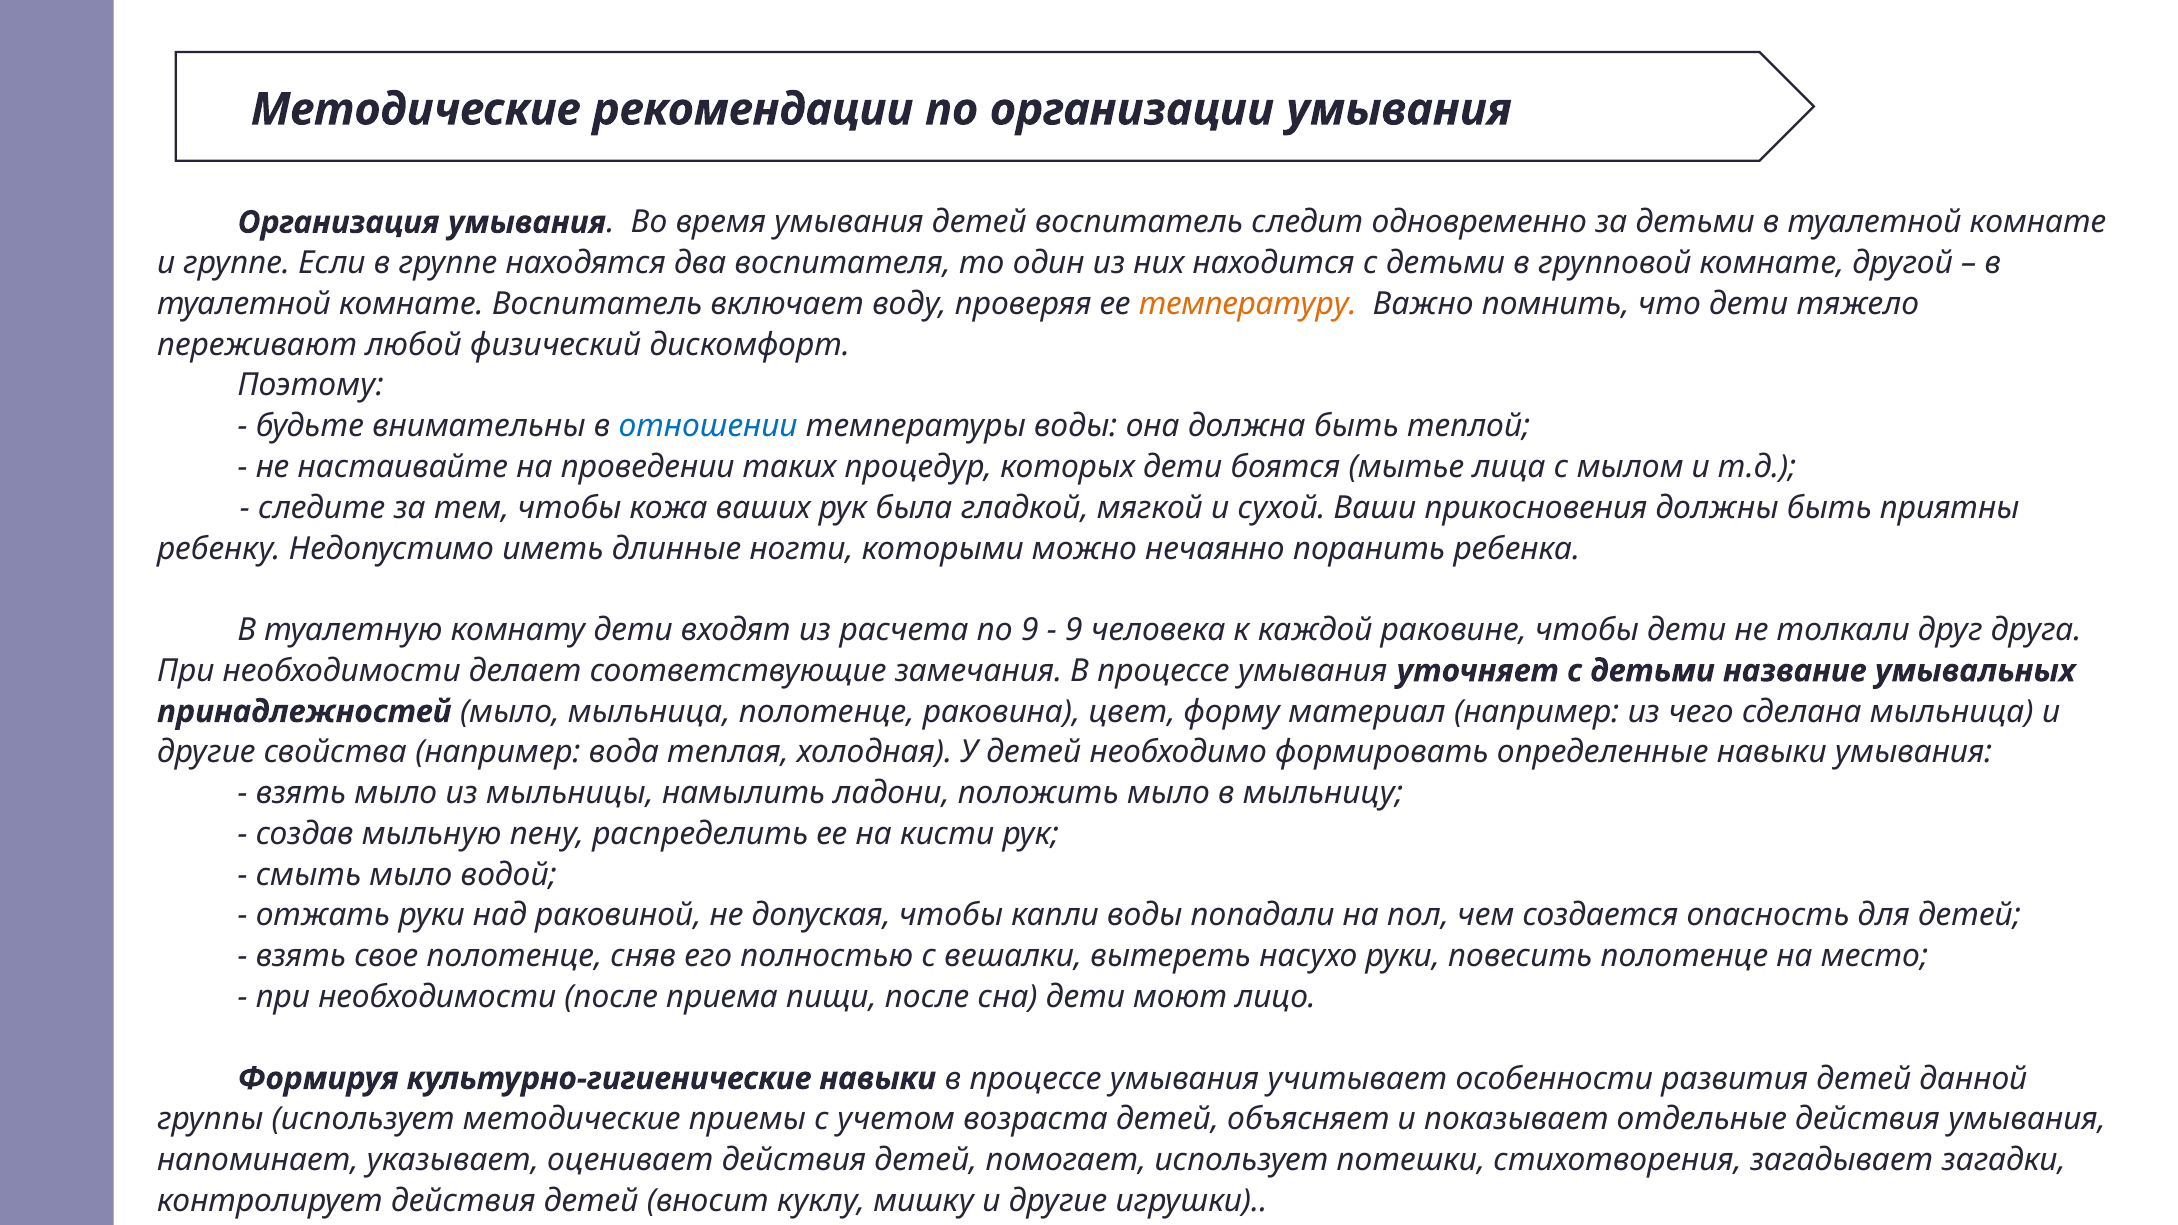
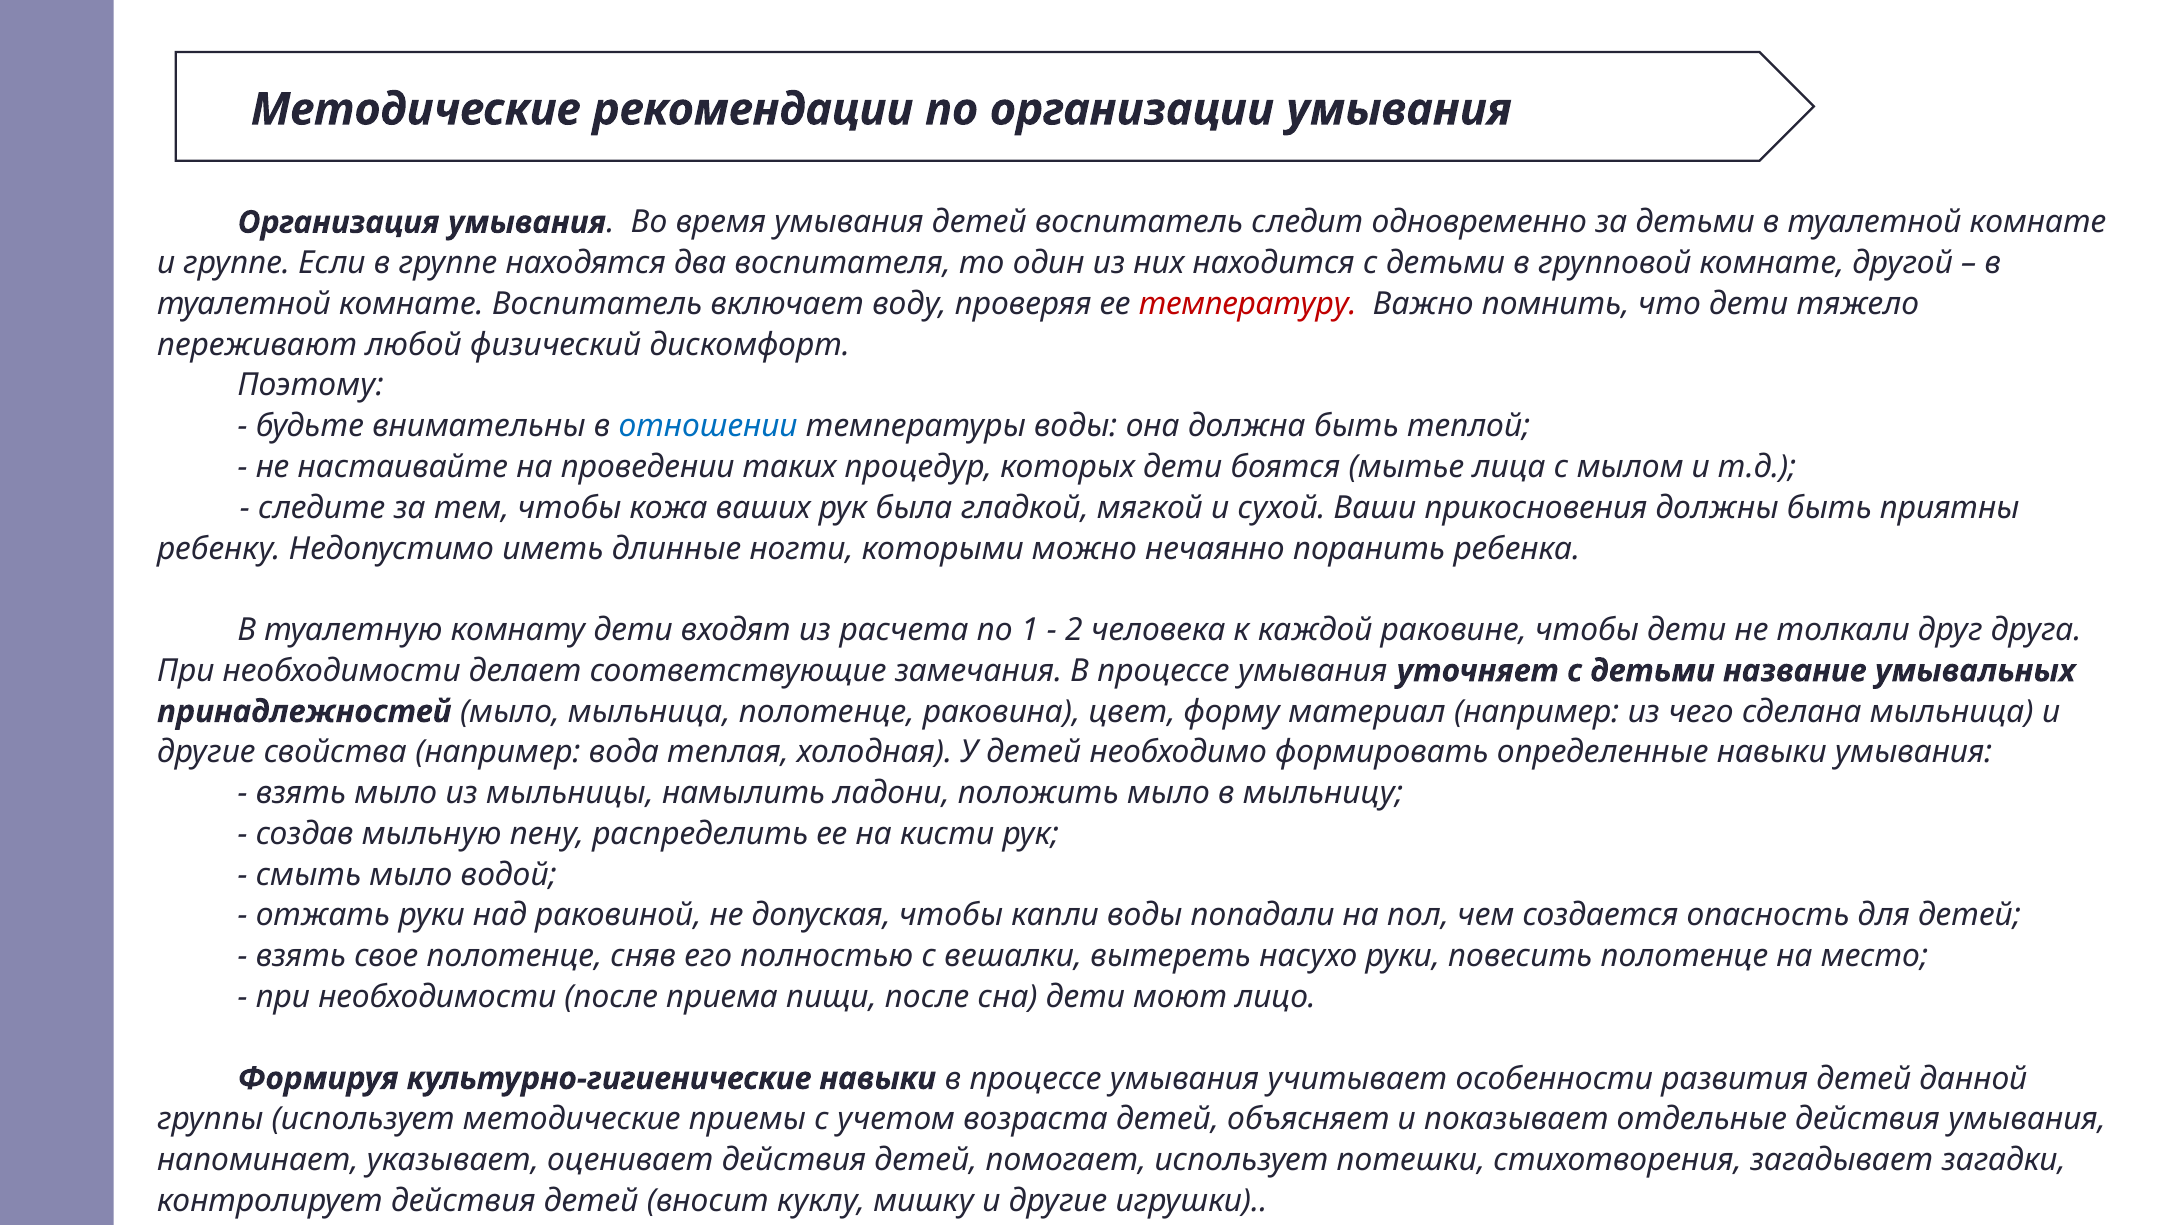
температуру colour: orange -> red (1248, 304)
по 9: 9 -> 1 (1030, 630)
9: 9 -> 2 (1074, 630)
